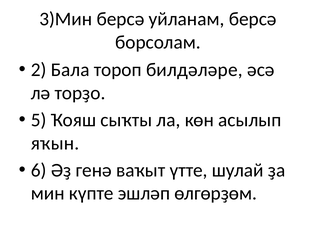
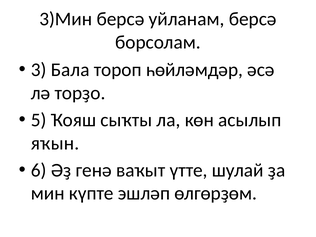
2: 2 -> 3 (39, 70)
билдәләре: билдәләре -> һөйләмдәр (194, 70)
